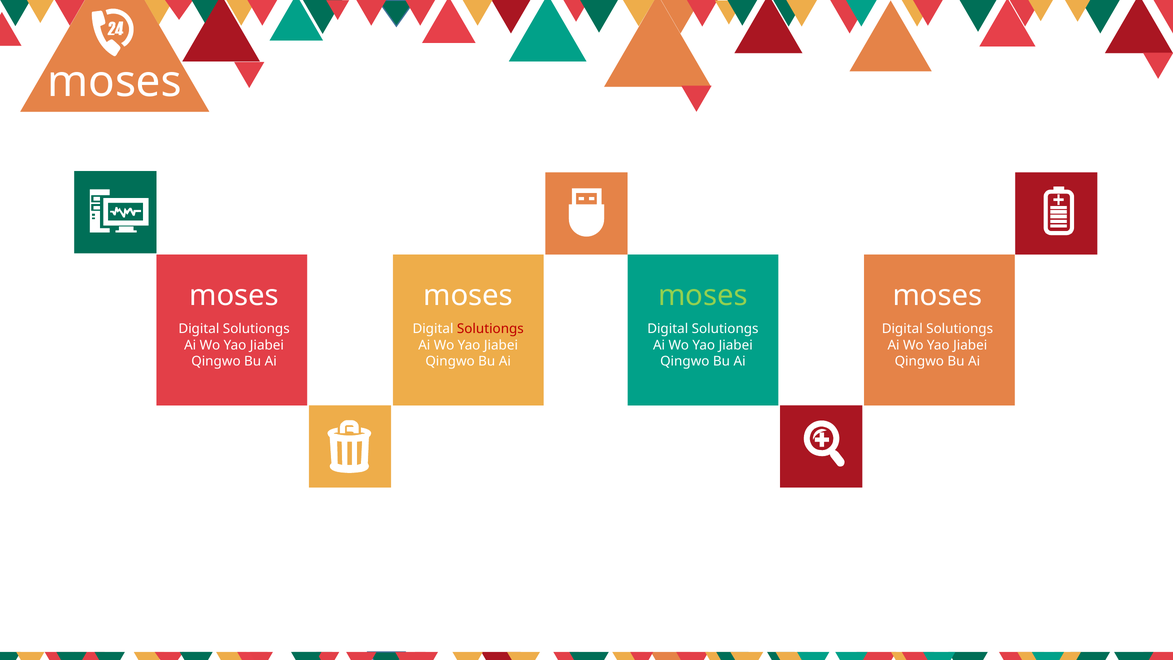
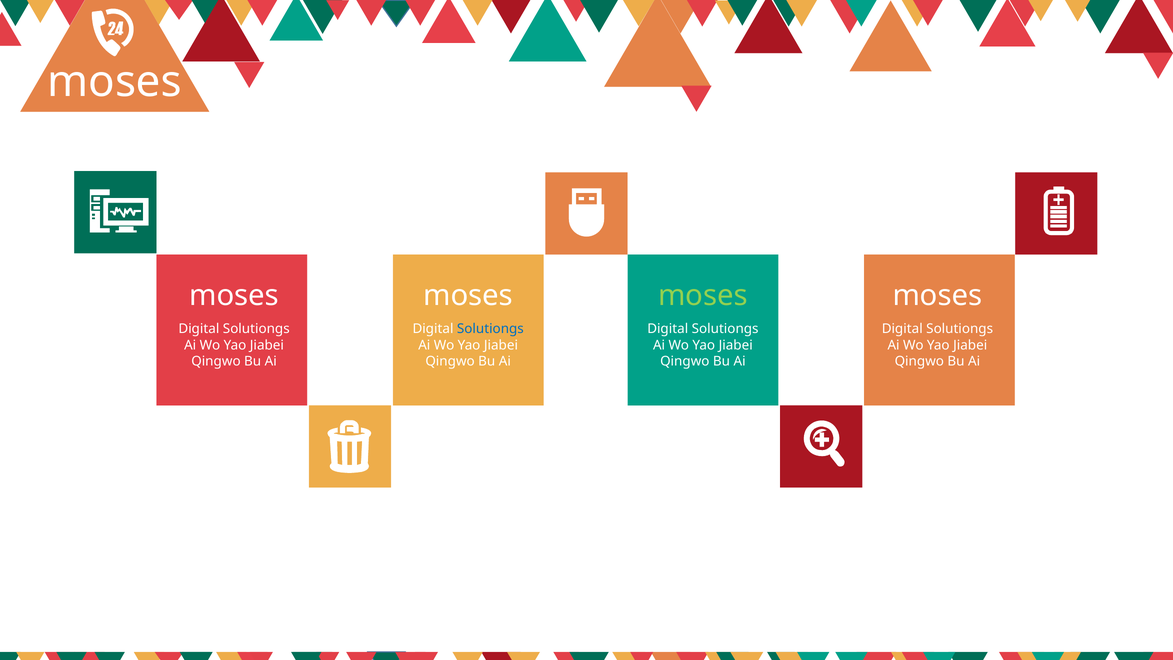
Solutiongs colour: red -> blue (490, 329)
